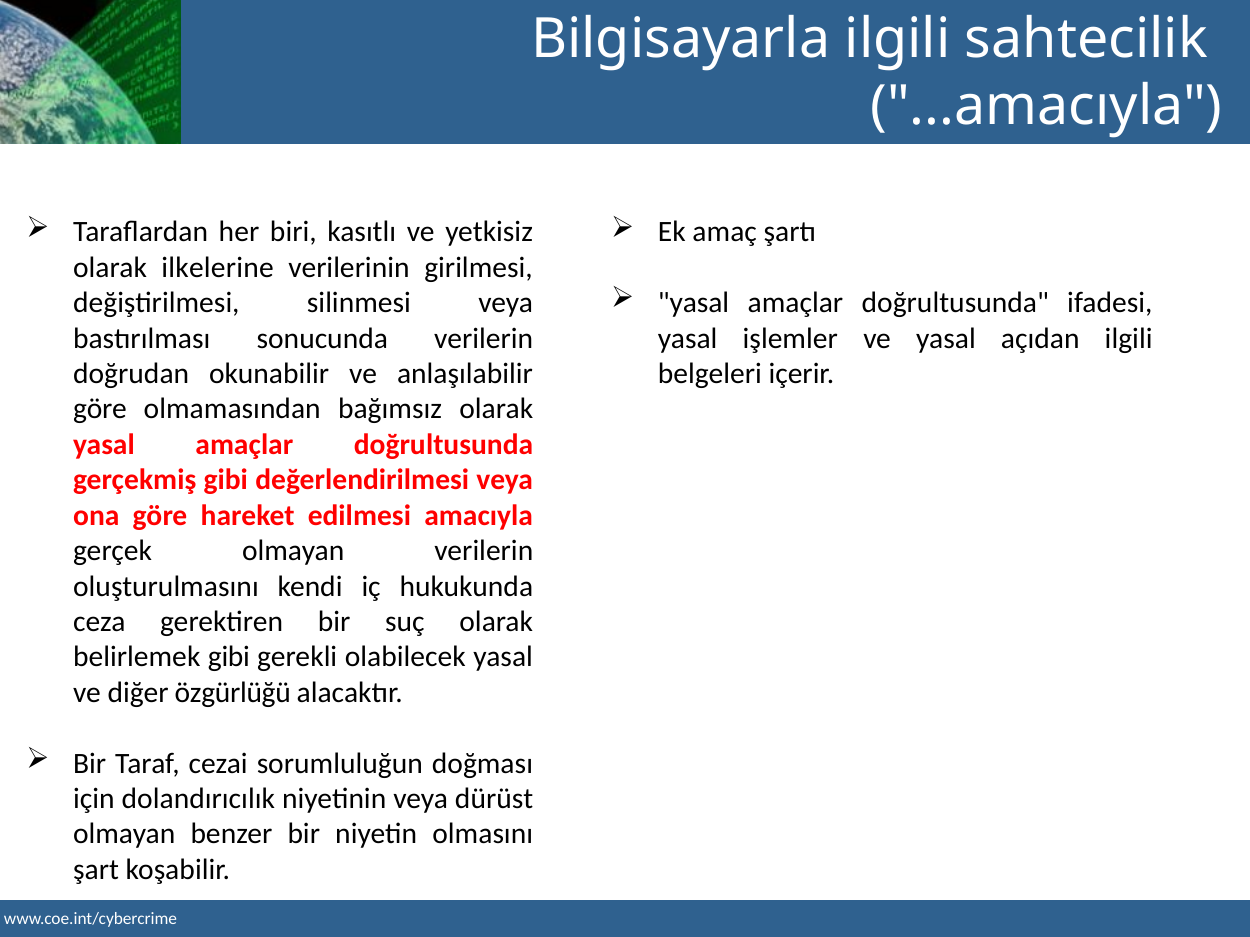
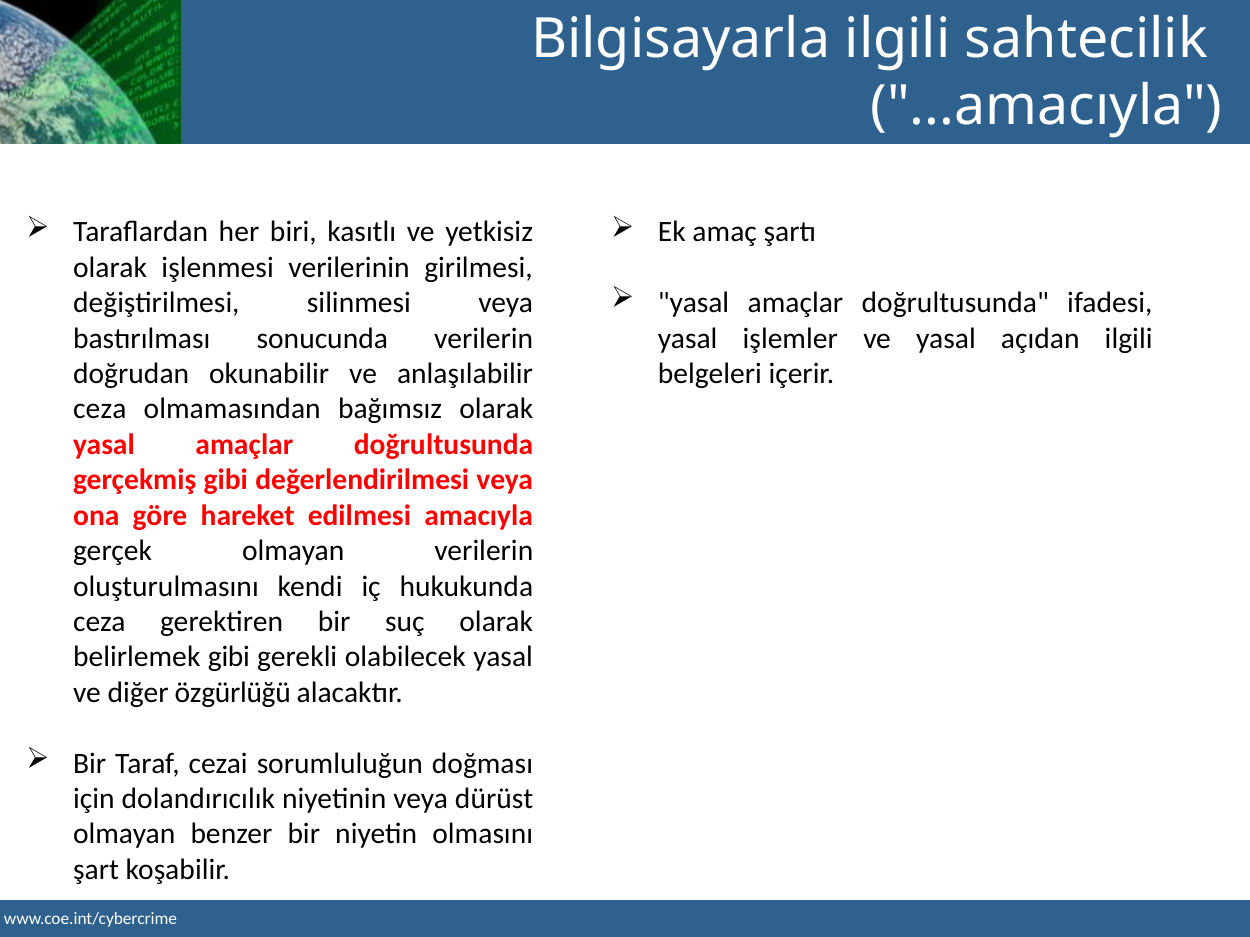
ilkelerine: ilkelerine -> işlenmesi (218, 268)
göre: göre -> ceza (100, 409)
